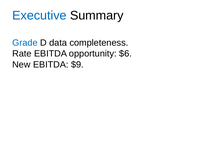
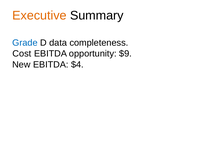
Executive colour: blue -> orange (39, 16)
Rate: Rate -> Cost (22, 54)
$6: $6 -> $9 (125, 54)
$9: $9 -> $4 (77, 65)
